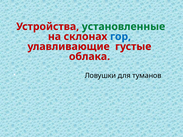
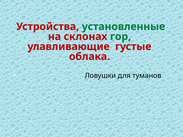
гор colour: blue -> green (121, 37)
